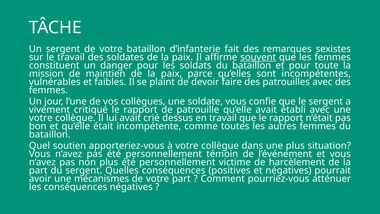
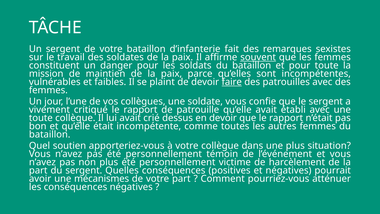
faire underline: none -> present (232, 82)
votre: votre -> toute (41, 118)
en travail: travail -> devoir (223, 118)
